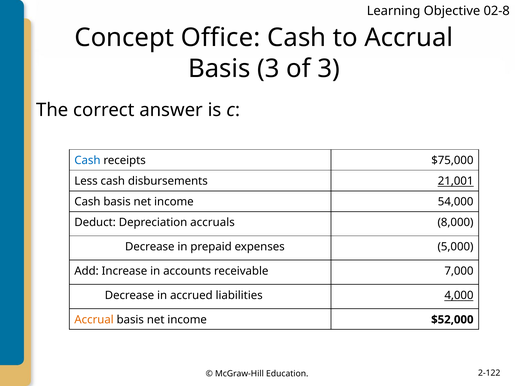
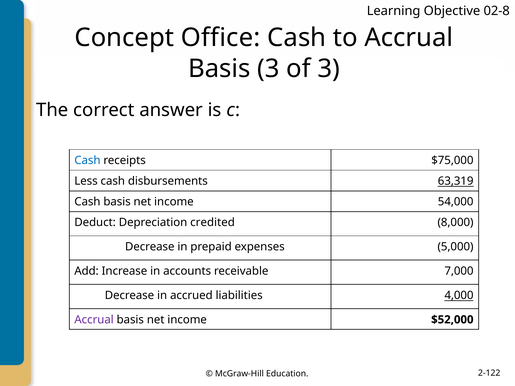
21,001: 21,001 -> 63,319 (456, 181)
accruals: accruals -> credited (213, 223)
Accrual colour: orange -> purple (94, 320)
